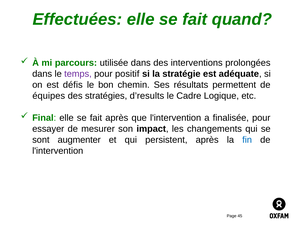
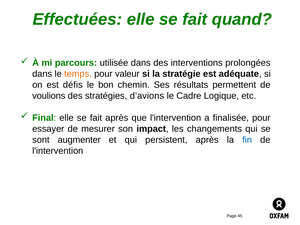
temps colour: purple -> orange (78, 74)
positif: positif -> valeur (127, 74)
équipes: équipes -> voulions (49, 96)
d’results: d’results -> d’avions (147, 96)
